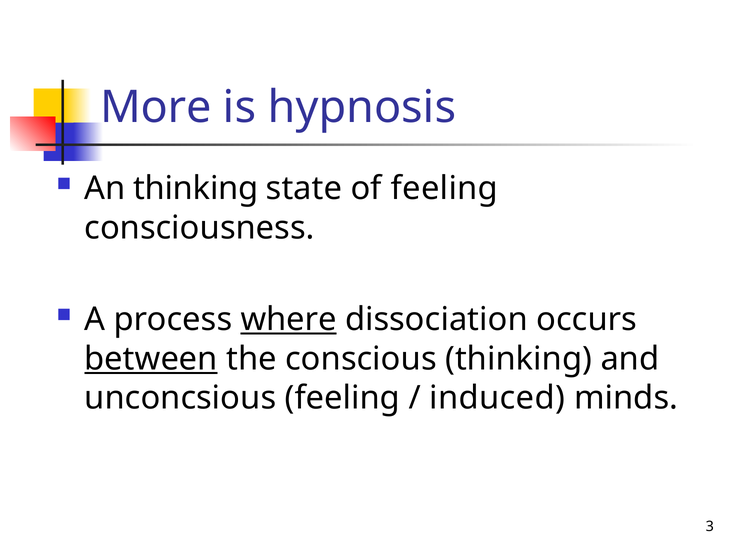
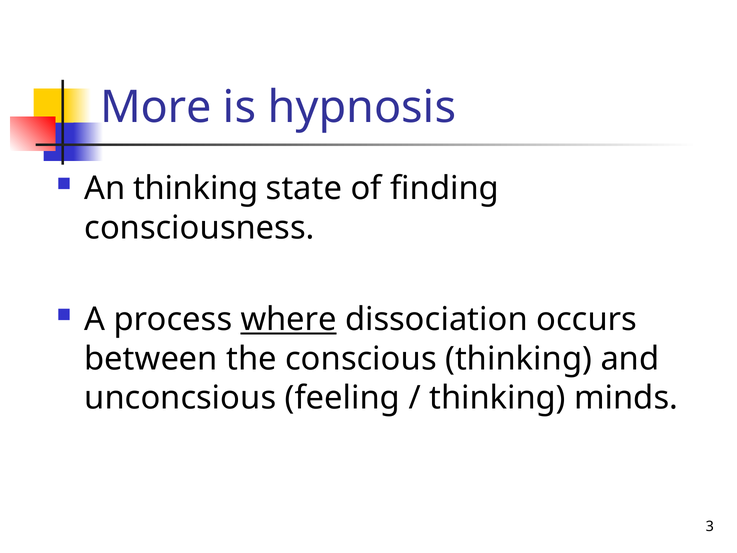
of feeling: feeling -> finding (445, 188)
between underline: present -> none (151, 359)
induced: induced -> thinking (497, 398)
